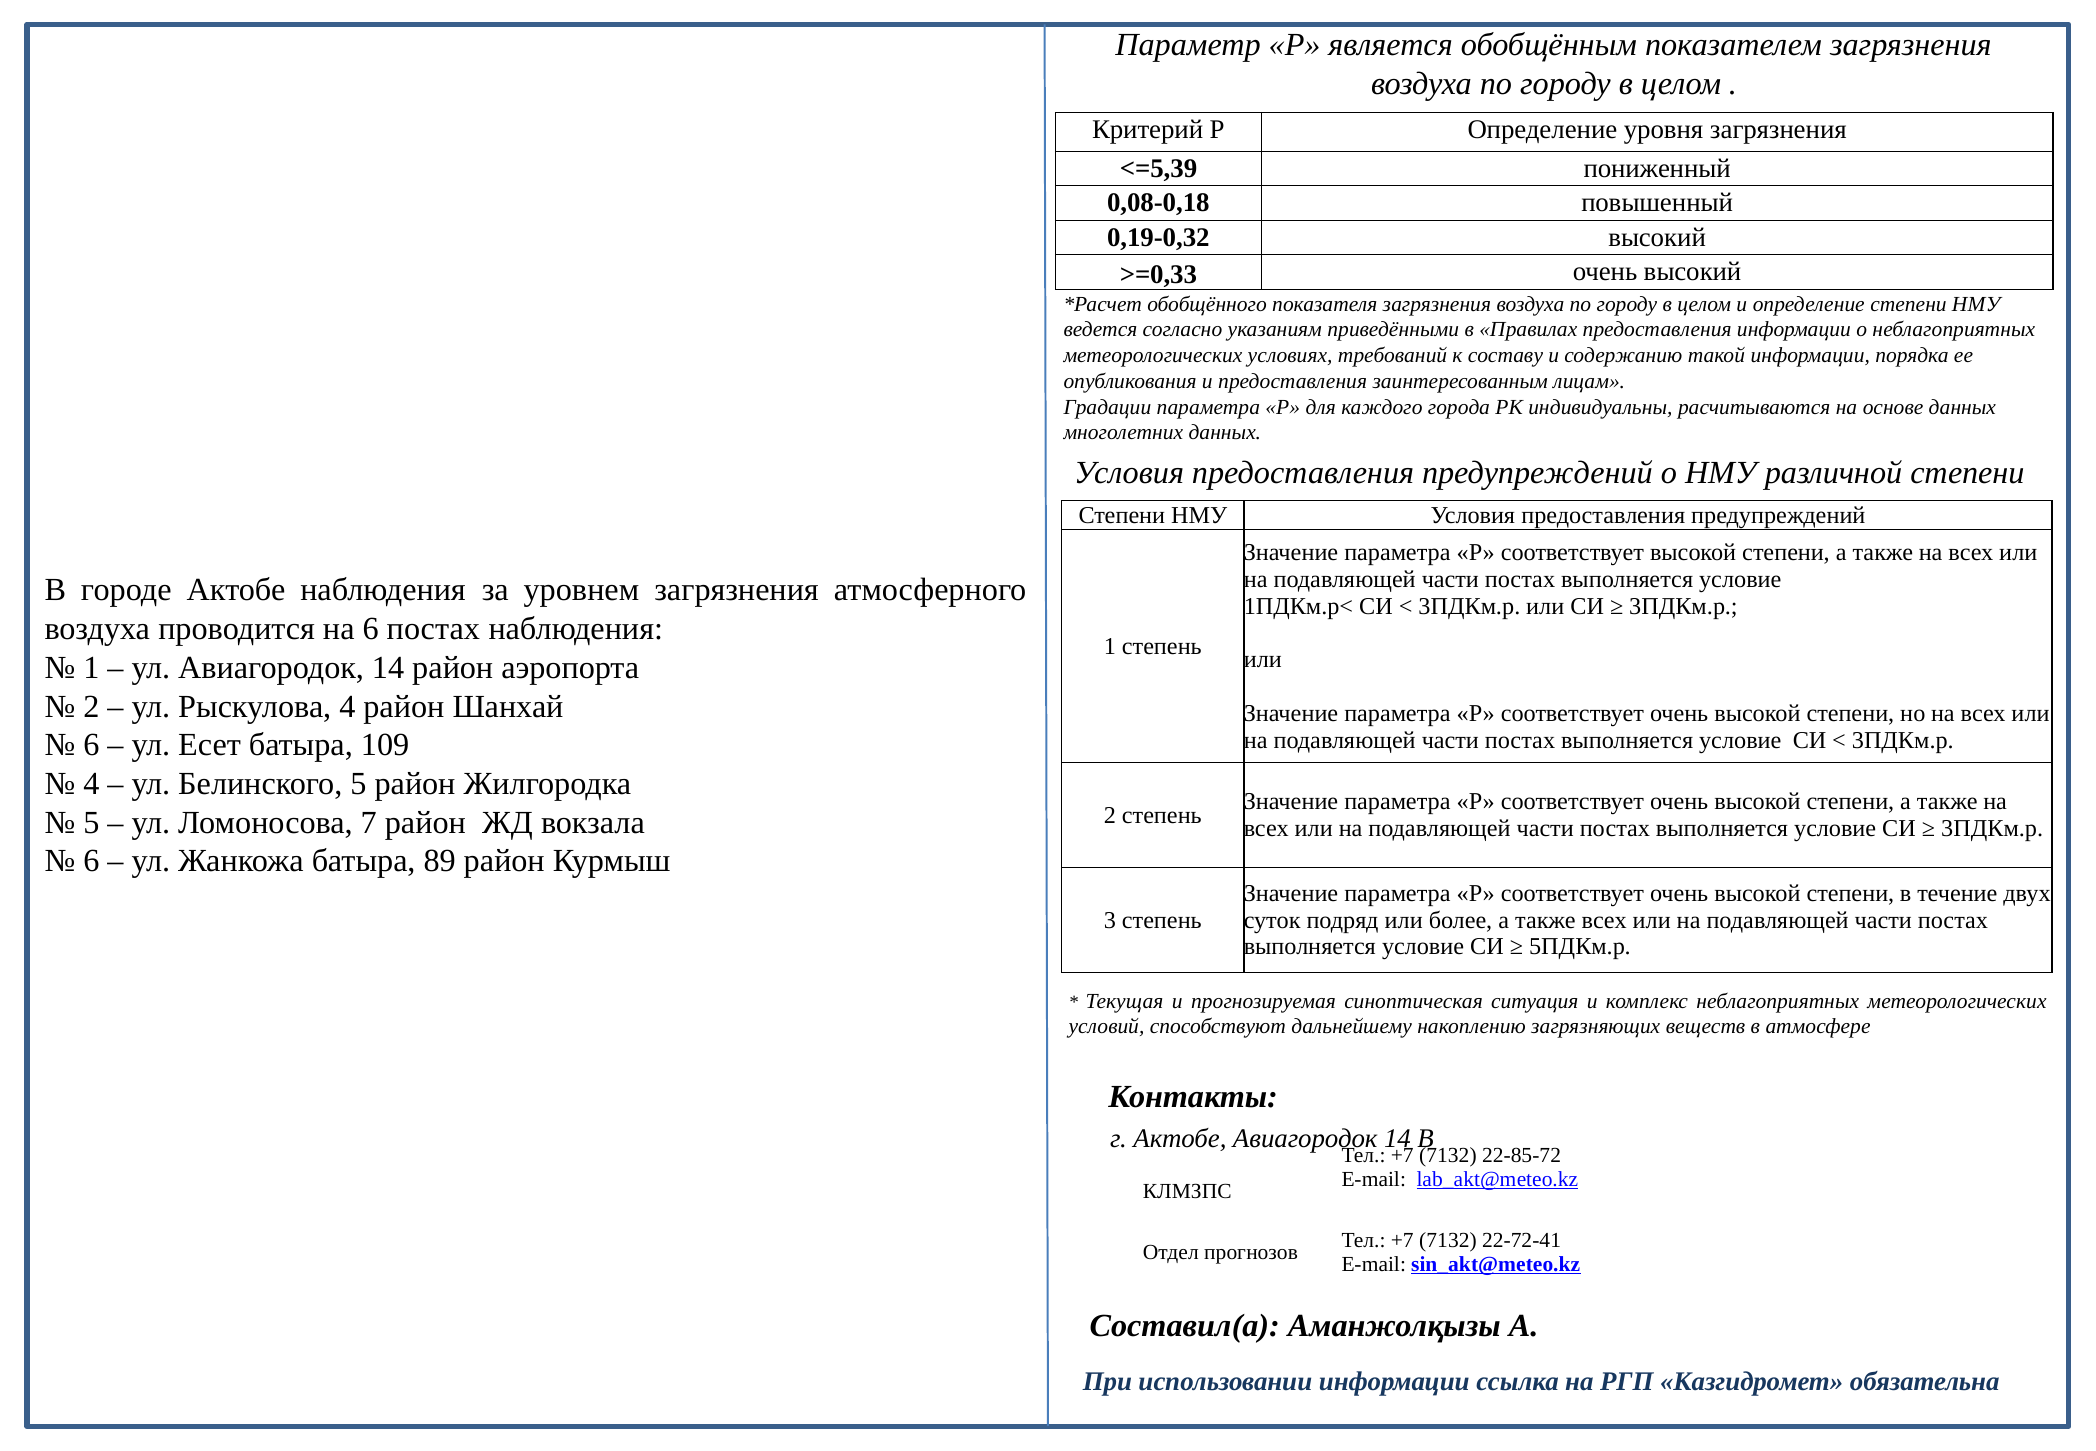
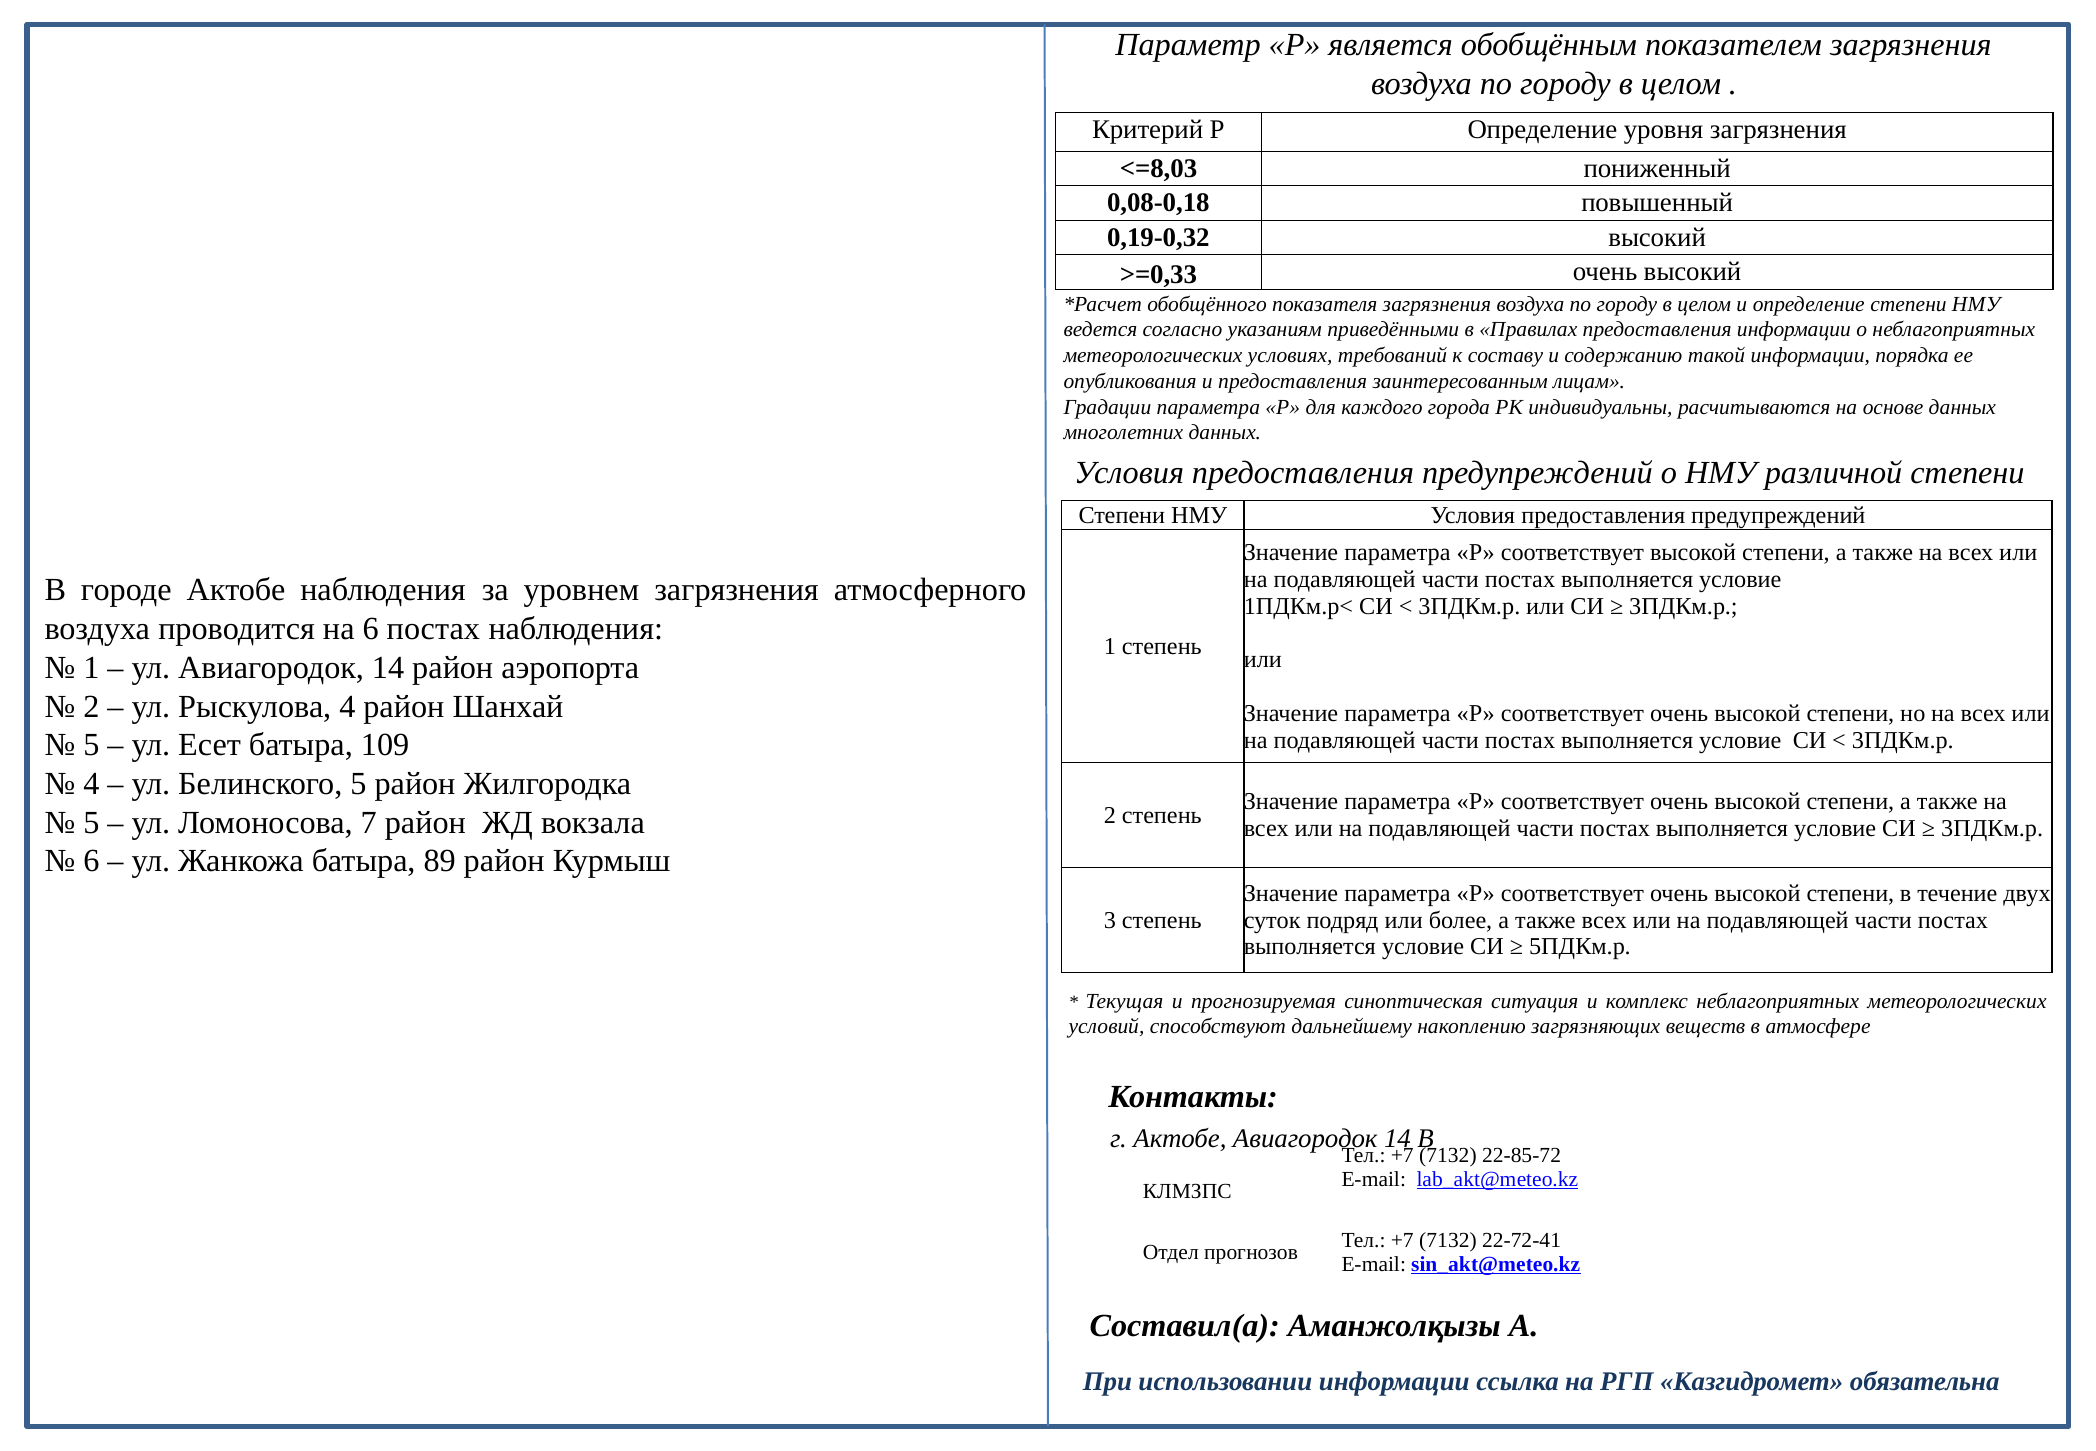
<=5,39: <=5,39 -> <=8,03 (1159, 169)
6: 6 -> 5 (91, 745)
